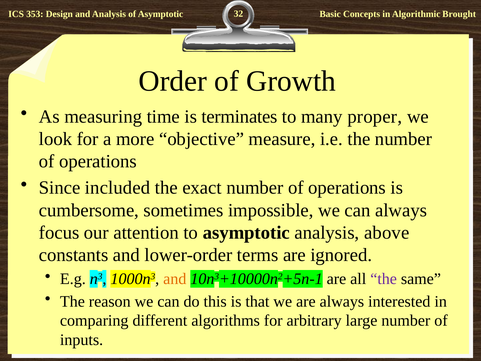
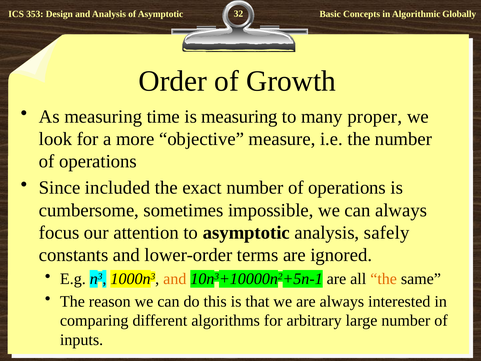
Brought: Brought -> Globally (459, 14)
is terminates: terminates -> measuring (240, 116)
above: above -> safely (387, 232)
the colour: purple -> orange (384, 279)
